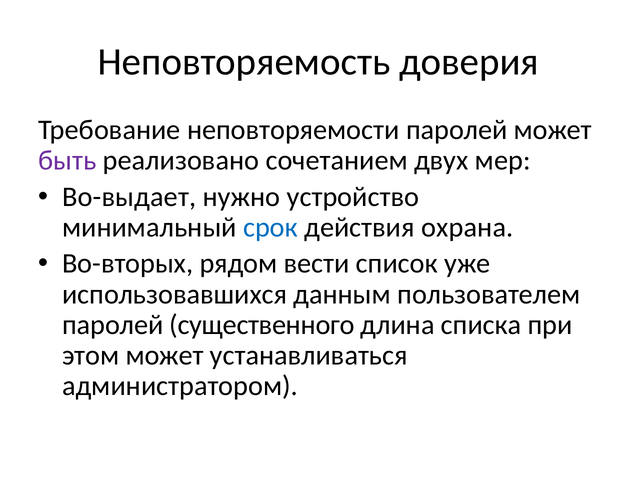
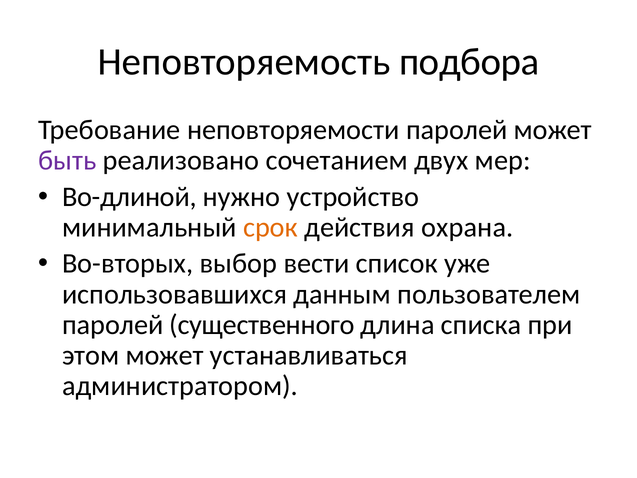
доверия: доверия -> подбора (469, 62)
Во-выдает: Во-выдает -> Во-длиной (129, 197)
срок colour: blue -> orange (271, 227)
рядом: рядом -> выбор (238, 264)
